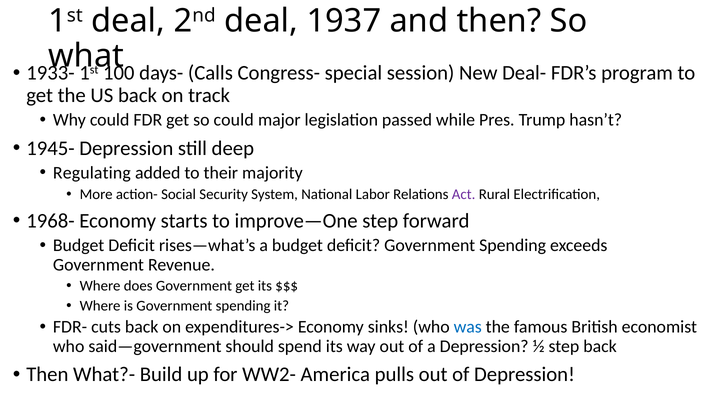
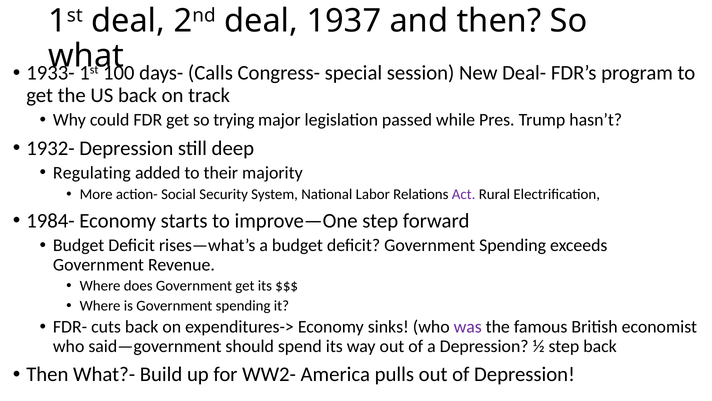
so could: could -> trying (234, 120)
1945-: 1945- -> 1932- (50, 148)
1968-: 1968- -> 1984- (50, 221)
was colour: blue -> purple (468, 327)
